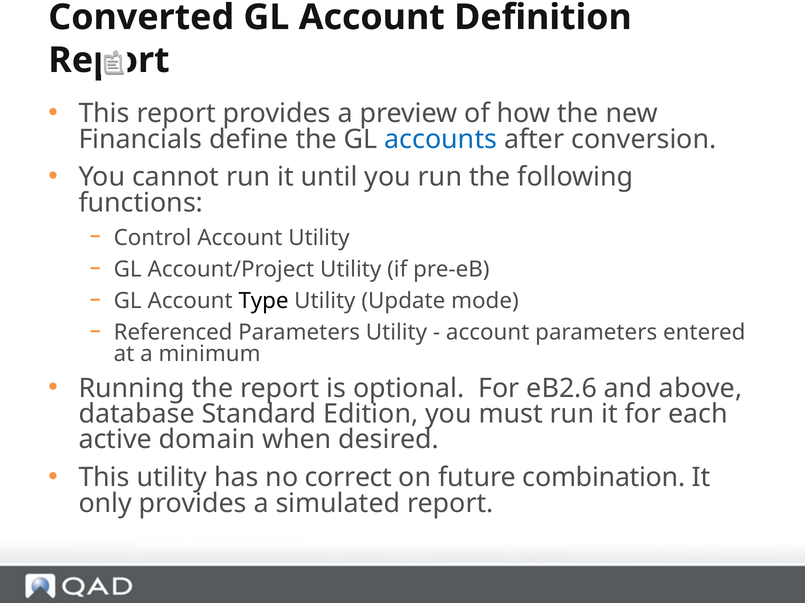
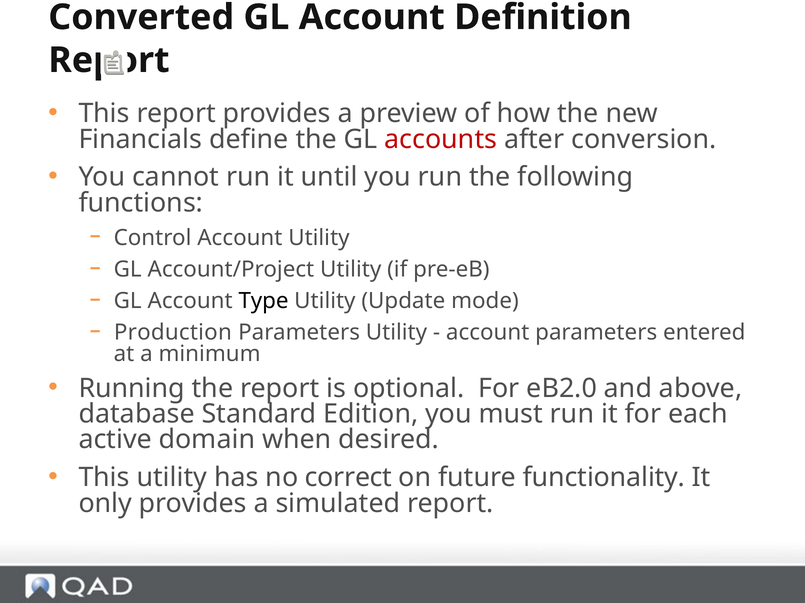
accounts colour: blue -> red (441, 139)
Referenced: Referenced -> Production (173, 333)
eB2.6: eB2.6 -> eB2.0 (562, 389)
combination: combination -> functionality (604, 478)
